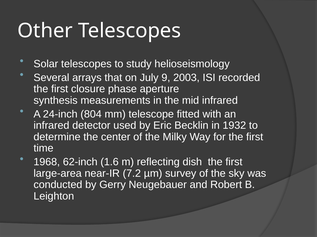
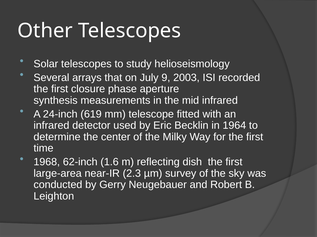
804: 804 -> 619 (91, 114)
1932: 1932 -> 1964 (234, 126)
7.2: 7.2 -> 2.3 (132, 174)
